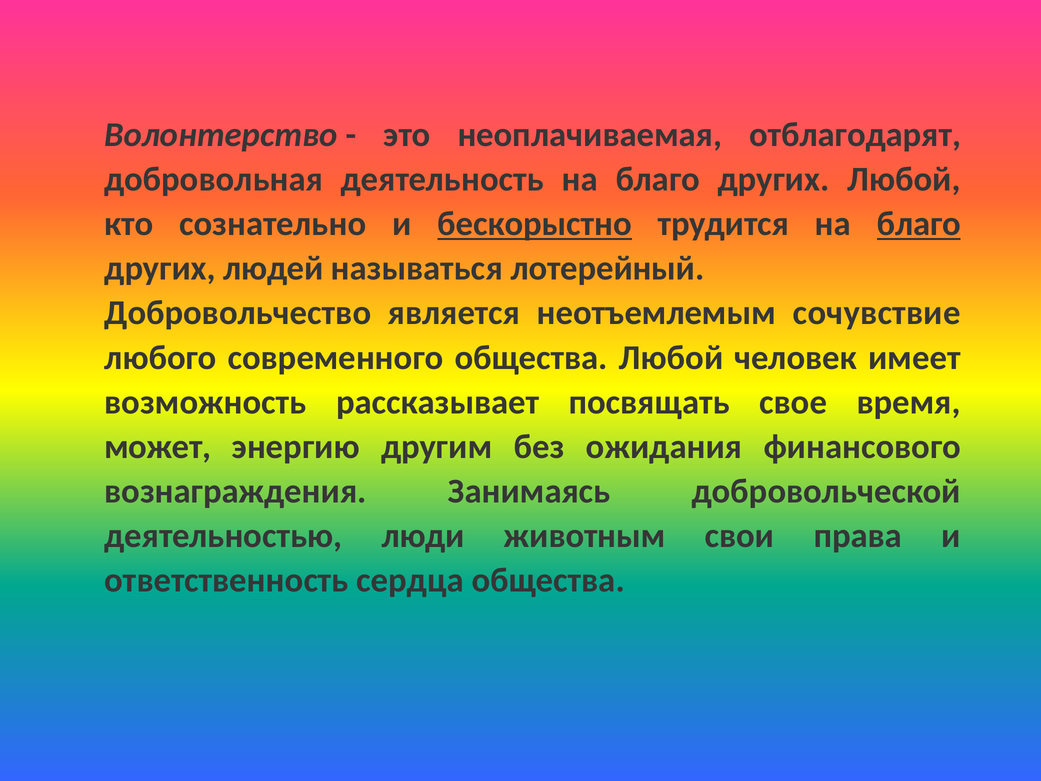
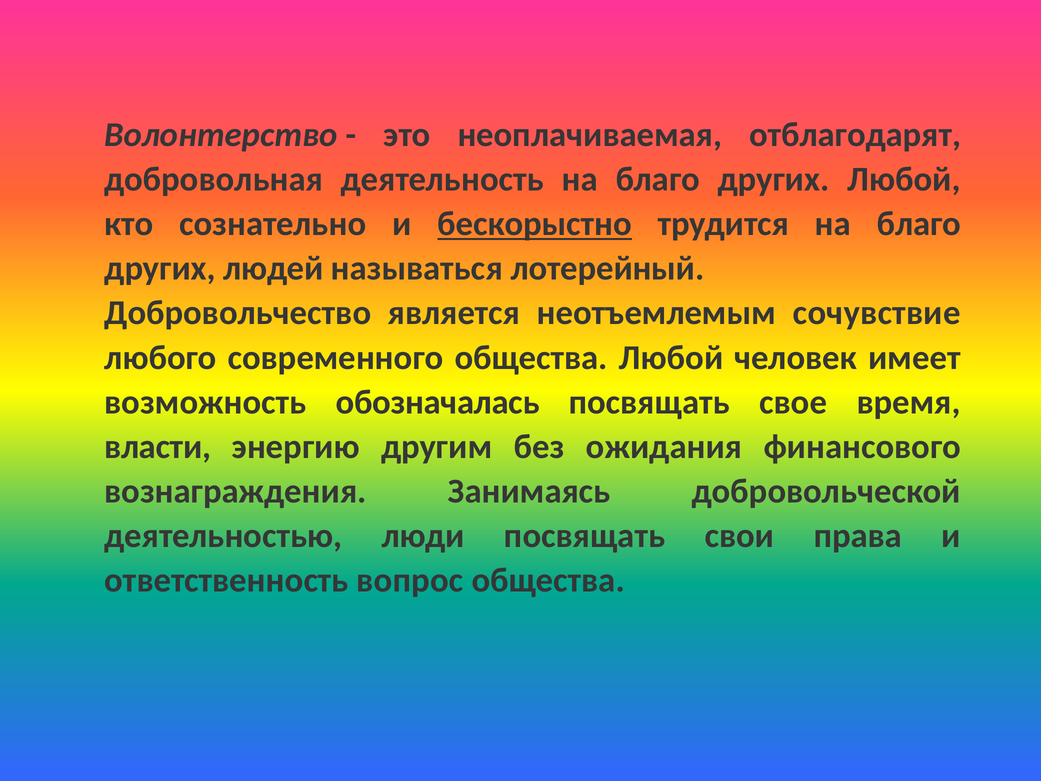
благо underline: present -> none (919, 224)
рассказывает: рассказывает -> обозначалась (438, 402)
может: может -> власти (158, 447)
люди животным: животным -> посвящать (585, 536)
сердца: сердца -> вопрос (410, 580)
